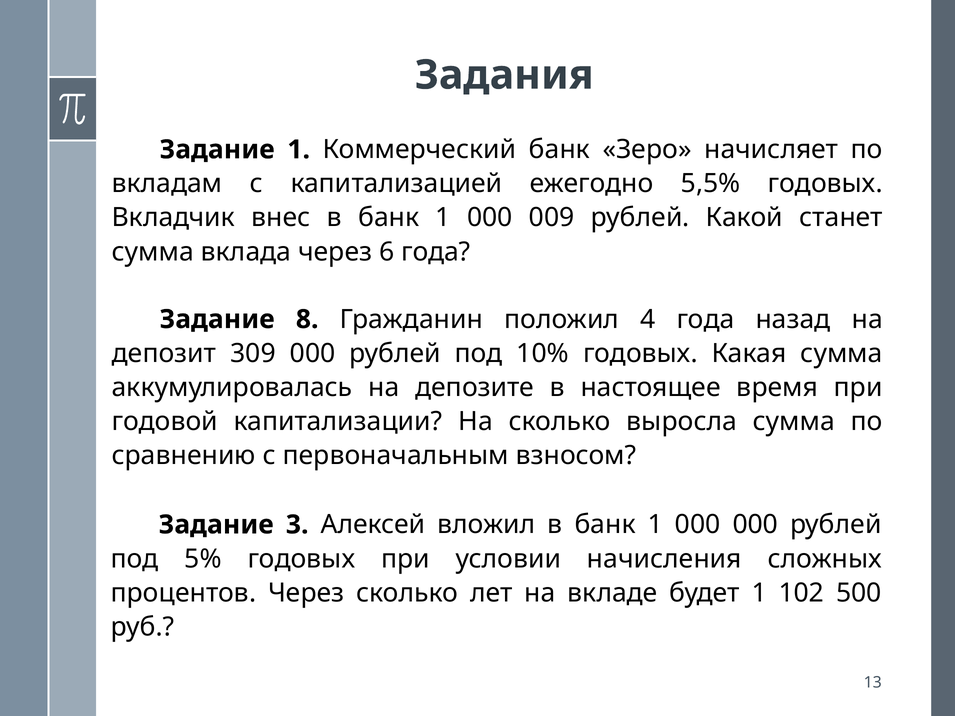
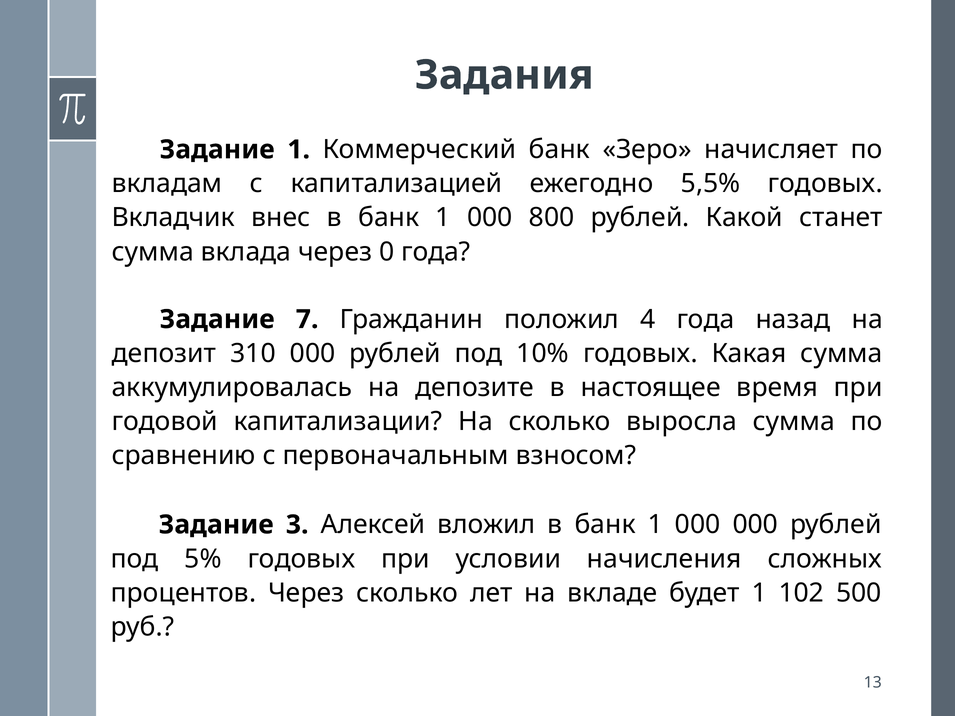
009: 009 -> 800 (552, 218)
6: 6 -> 0 (387, 252)
8: 8 -> 7 (307, 319)
309: 309 -> 310 (253, 354)
